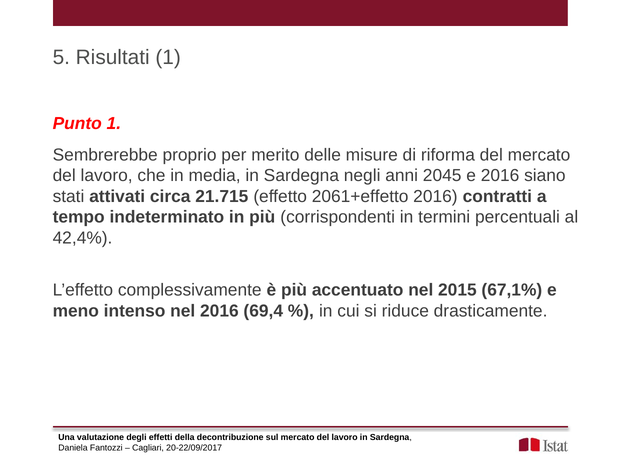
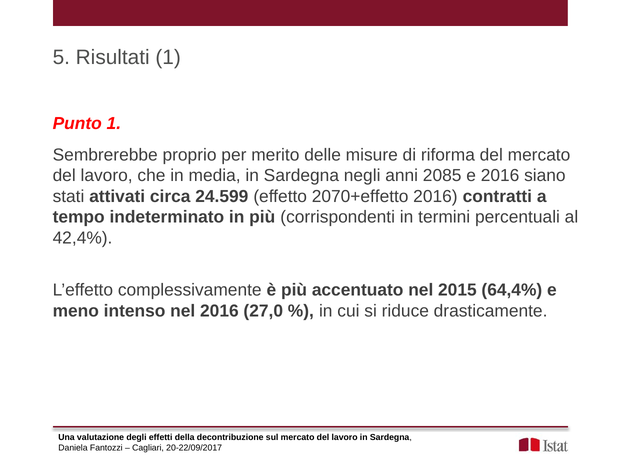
2045: 2045 -> 2085 (442, 176)
21.715: 21.715 -> 24.599 (222, 196)
2061+effetto: 2061+effetto -> 2070+effetto (360, 196)
67,1%: 67,1% -> 64,4% (512, 290)
69,4: 69,4 -> 27,0 (263, 311)
